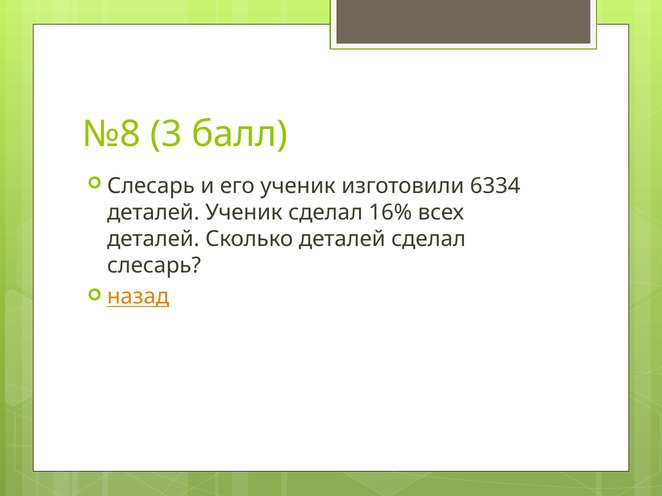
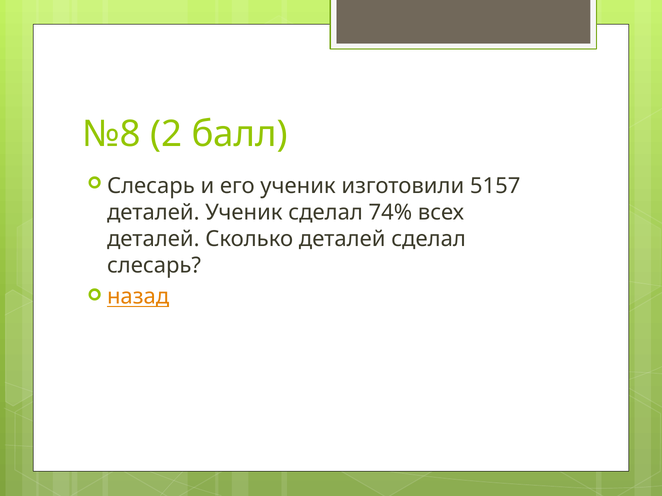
3: 3 -> 2 (166, 134)
6334: 6334 -> 5157 (495, 186)
16%: 16% -> 74% (390, 213)
